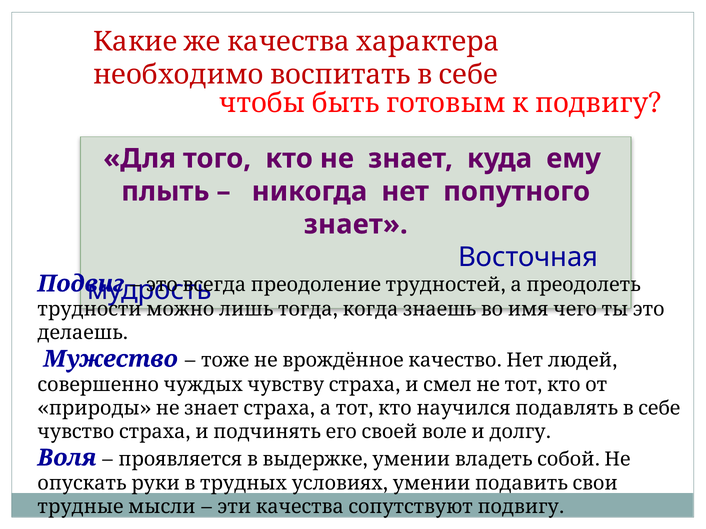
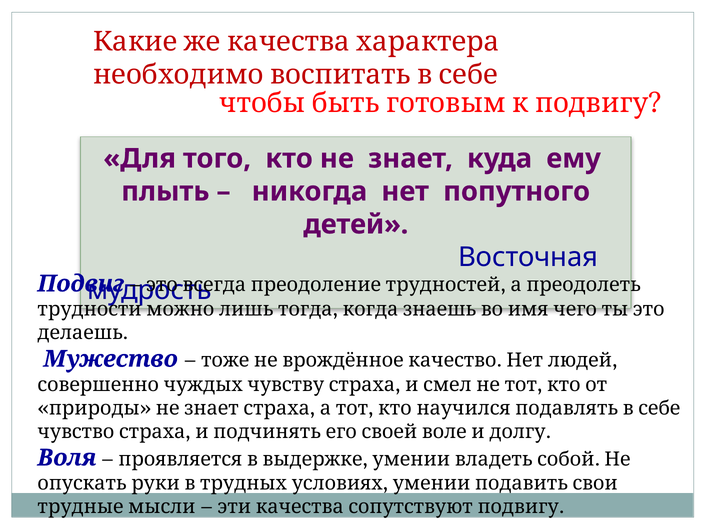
знает: знает -> детей (356, 225)
